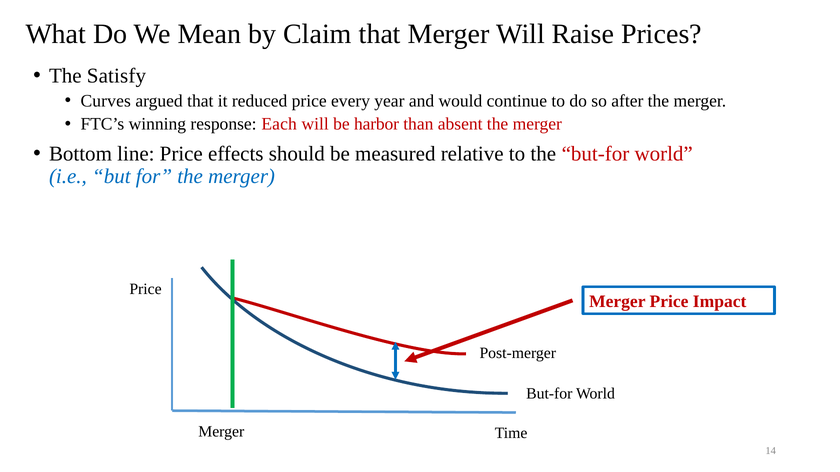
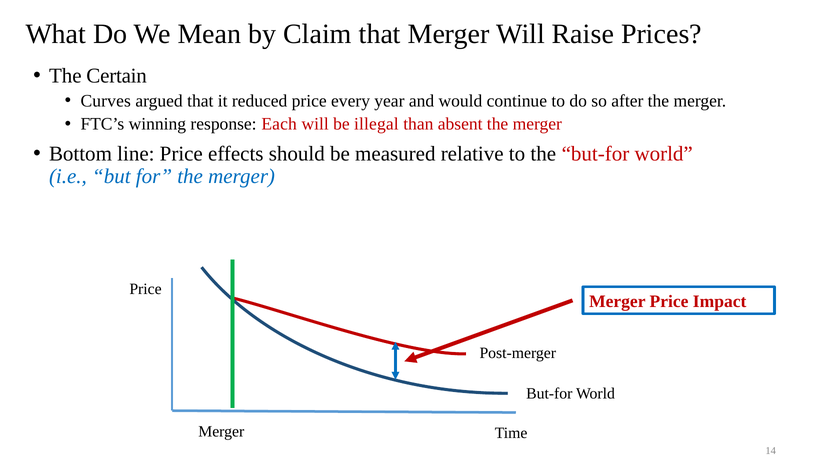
Satisfy: Satisfy -> Certain (117, 76)
harbor: harbor -> illegal (376, 124)
